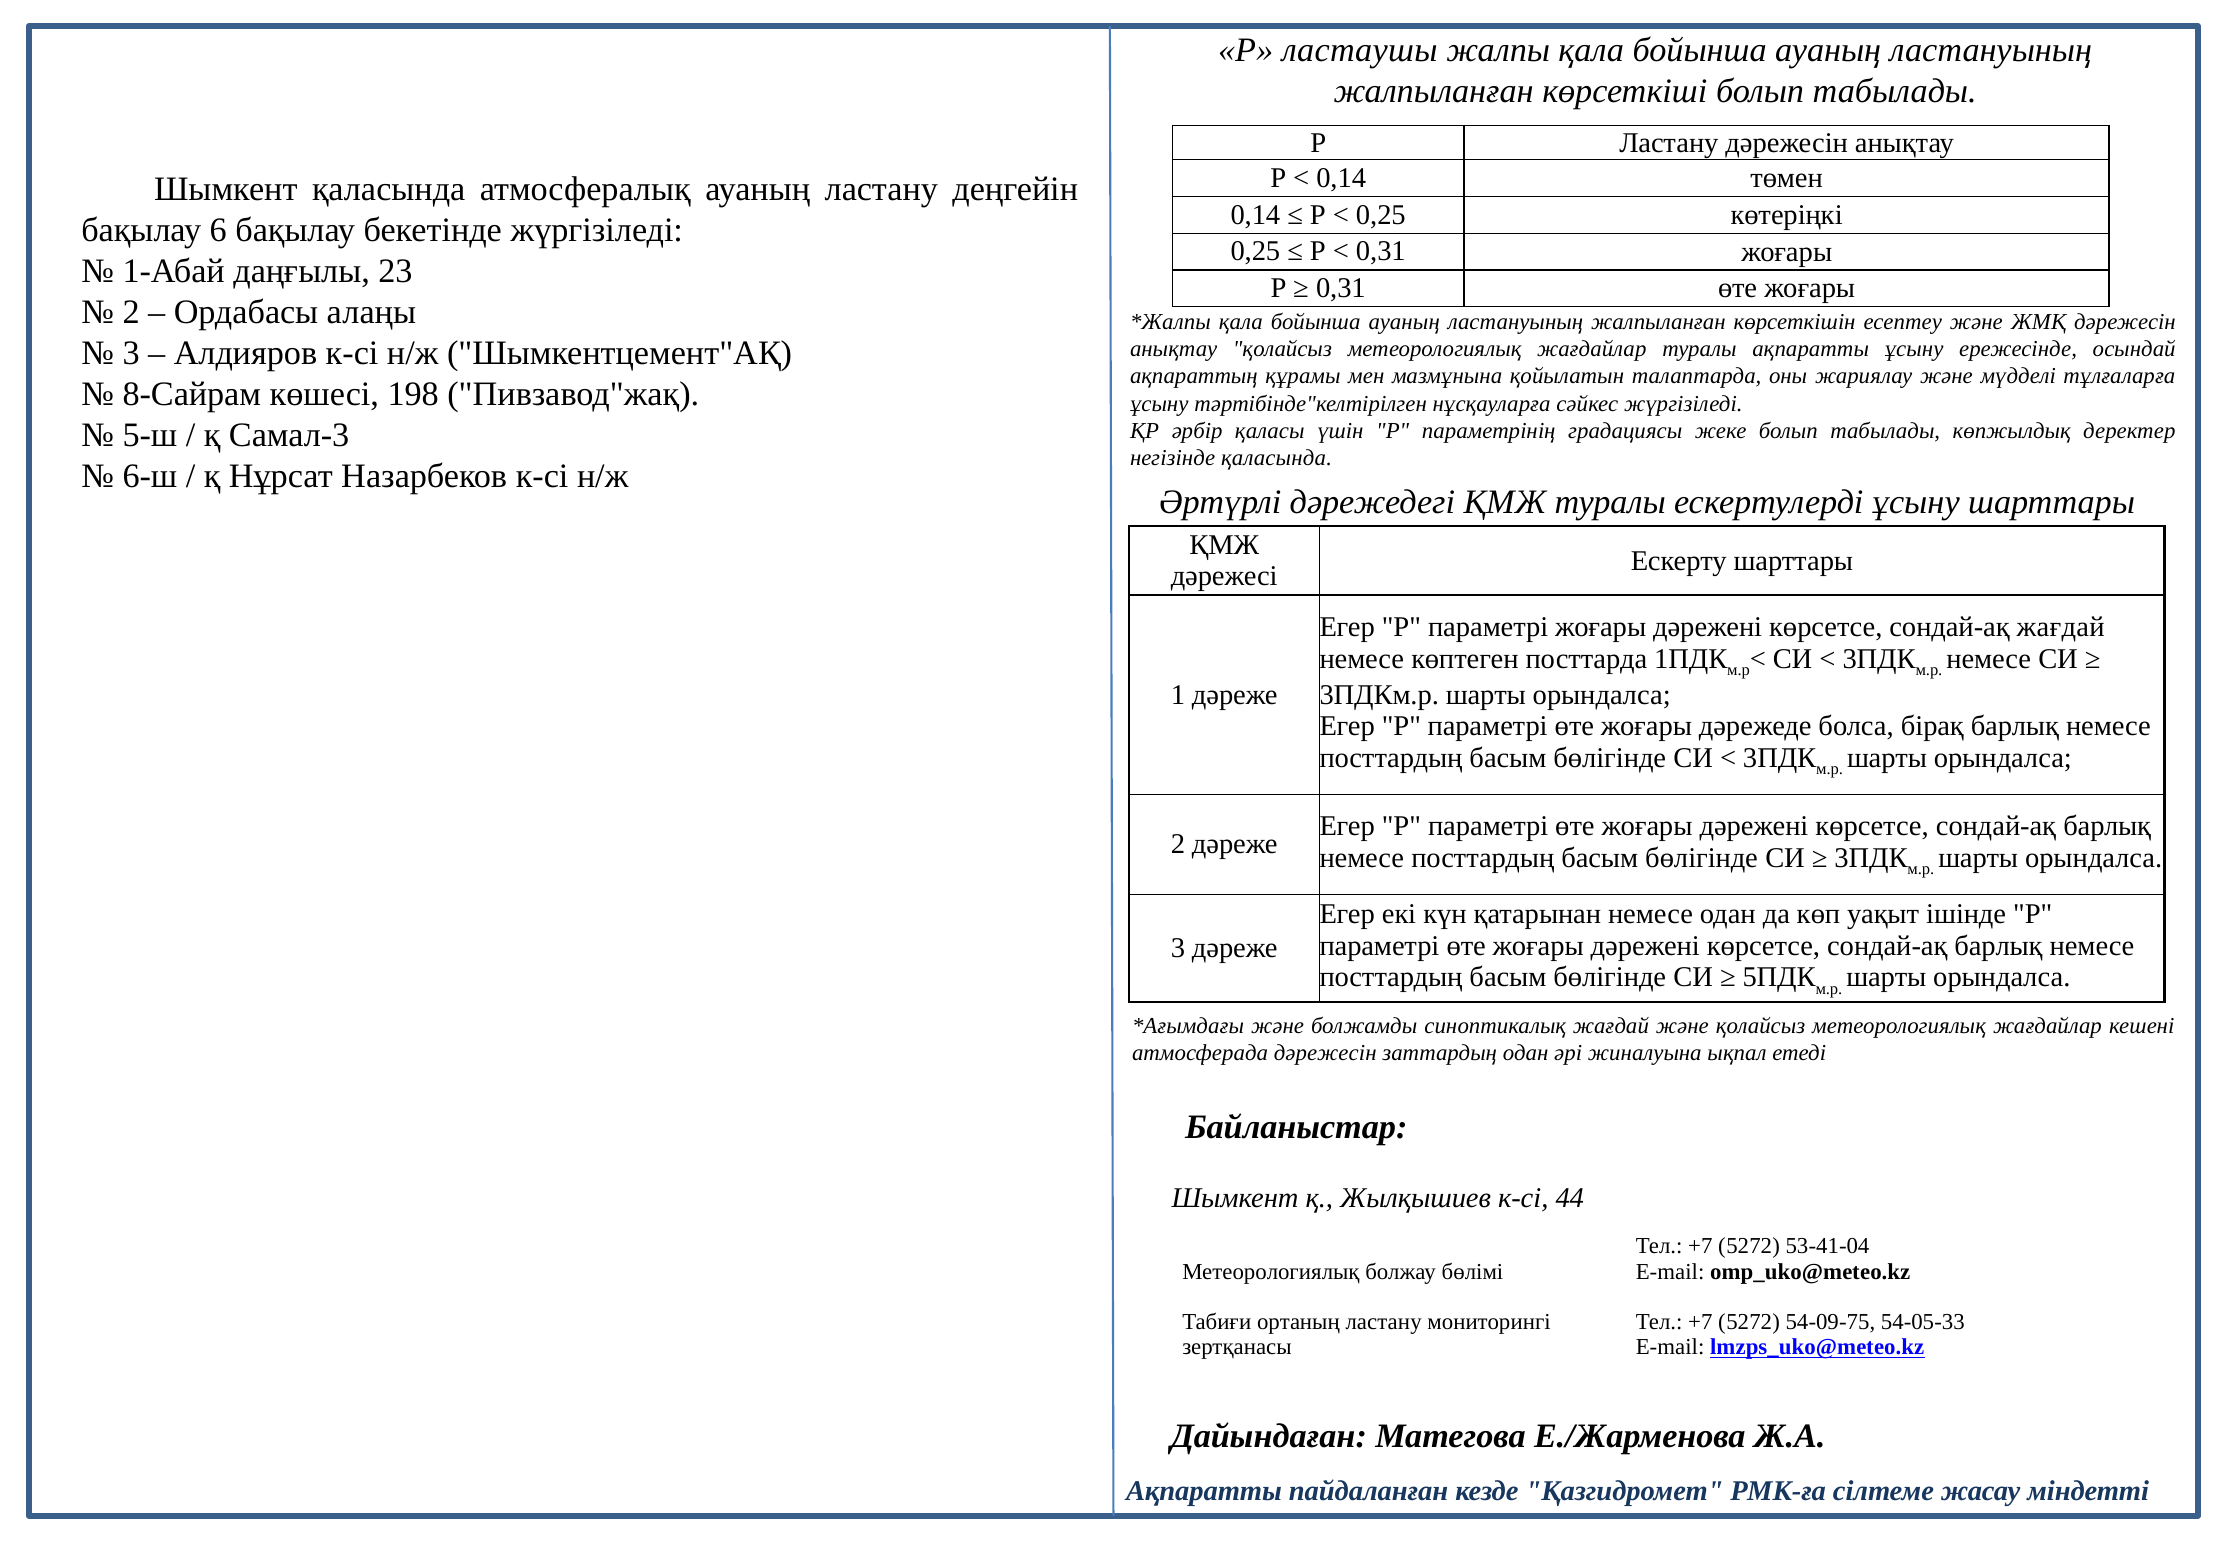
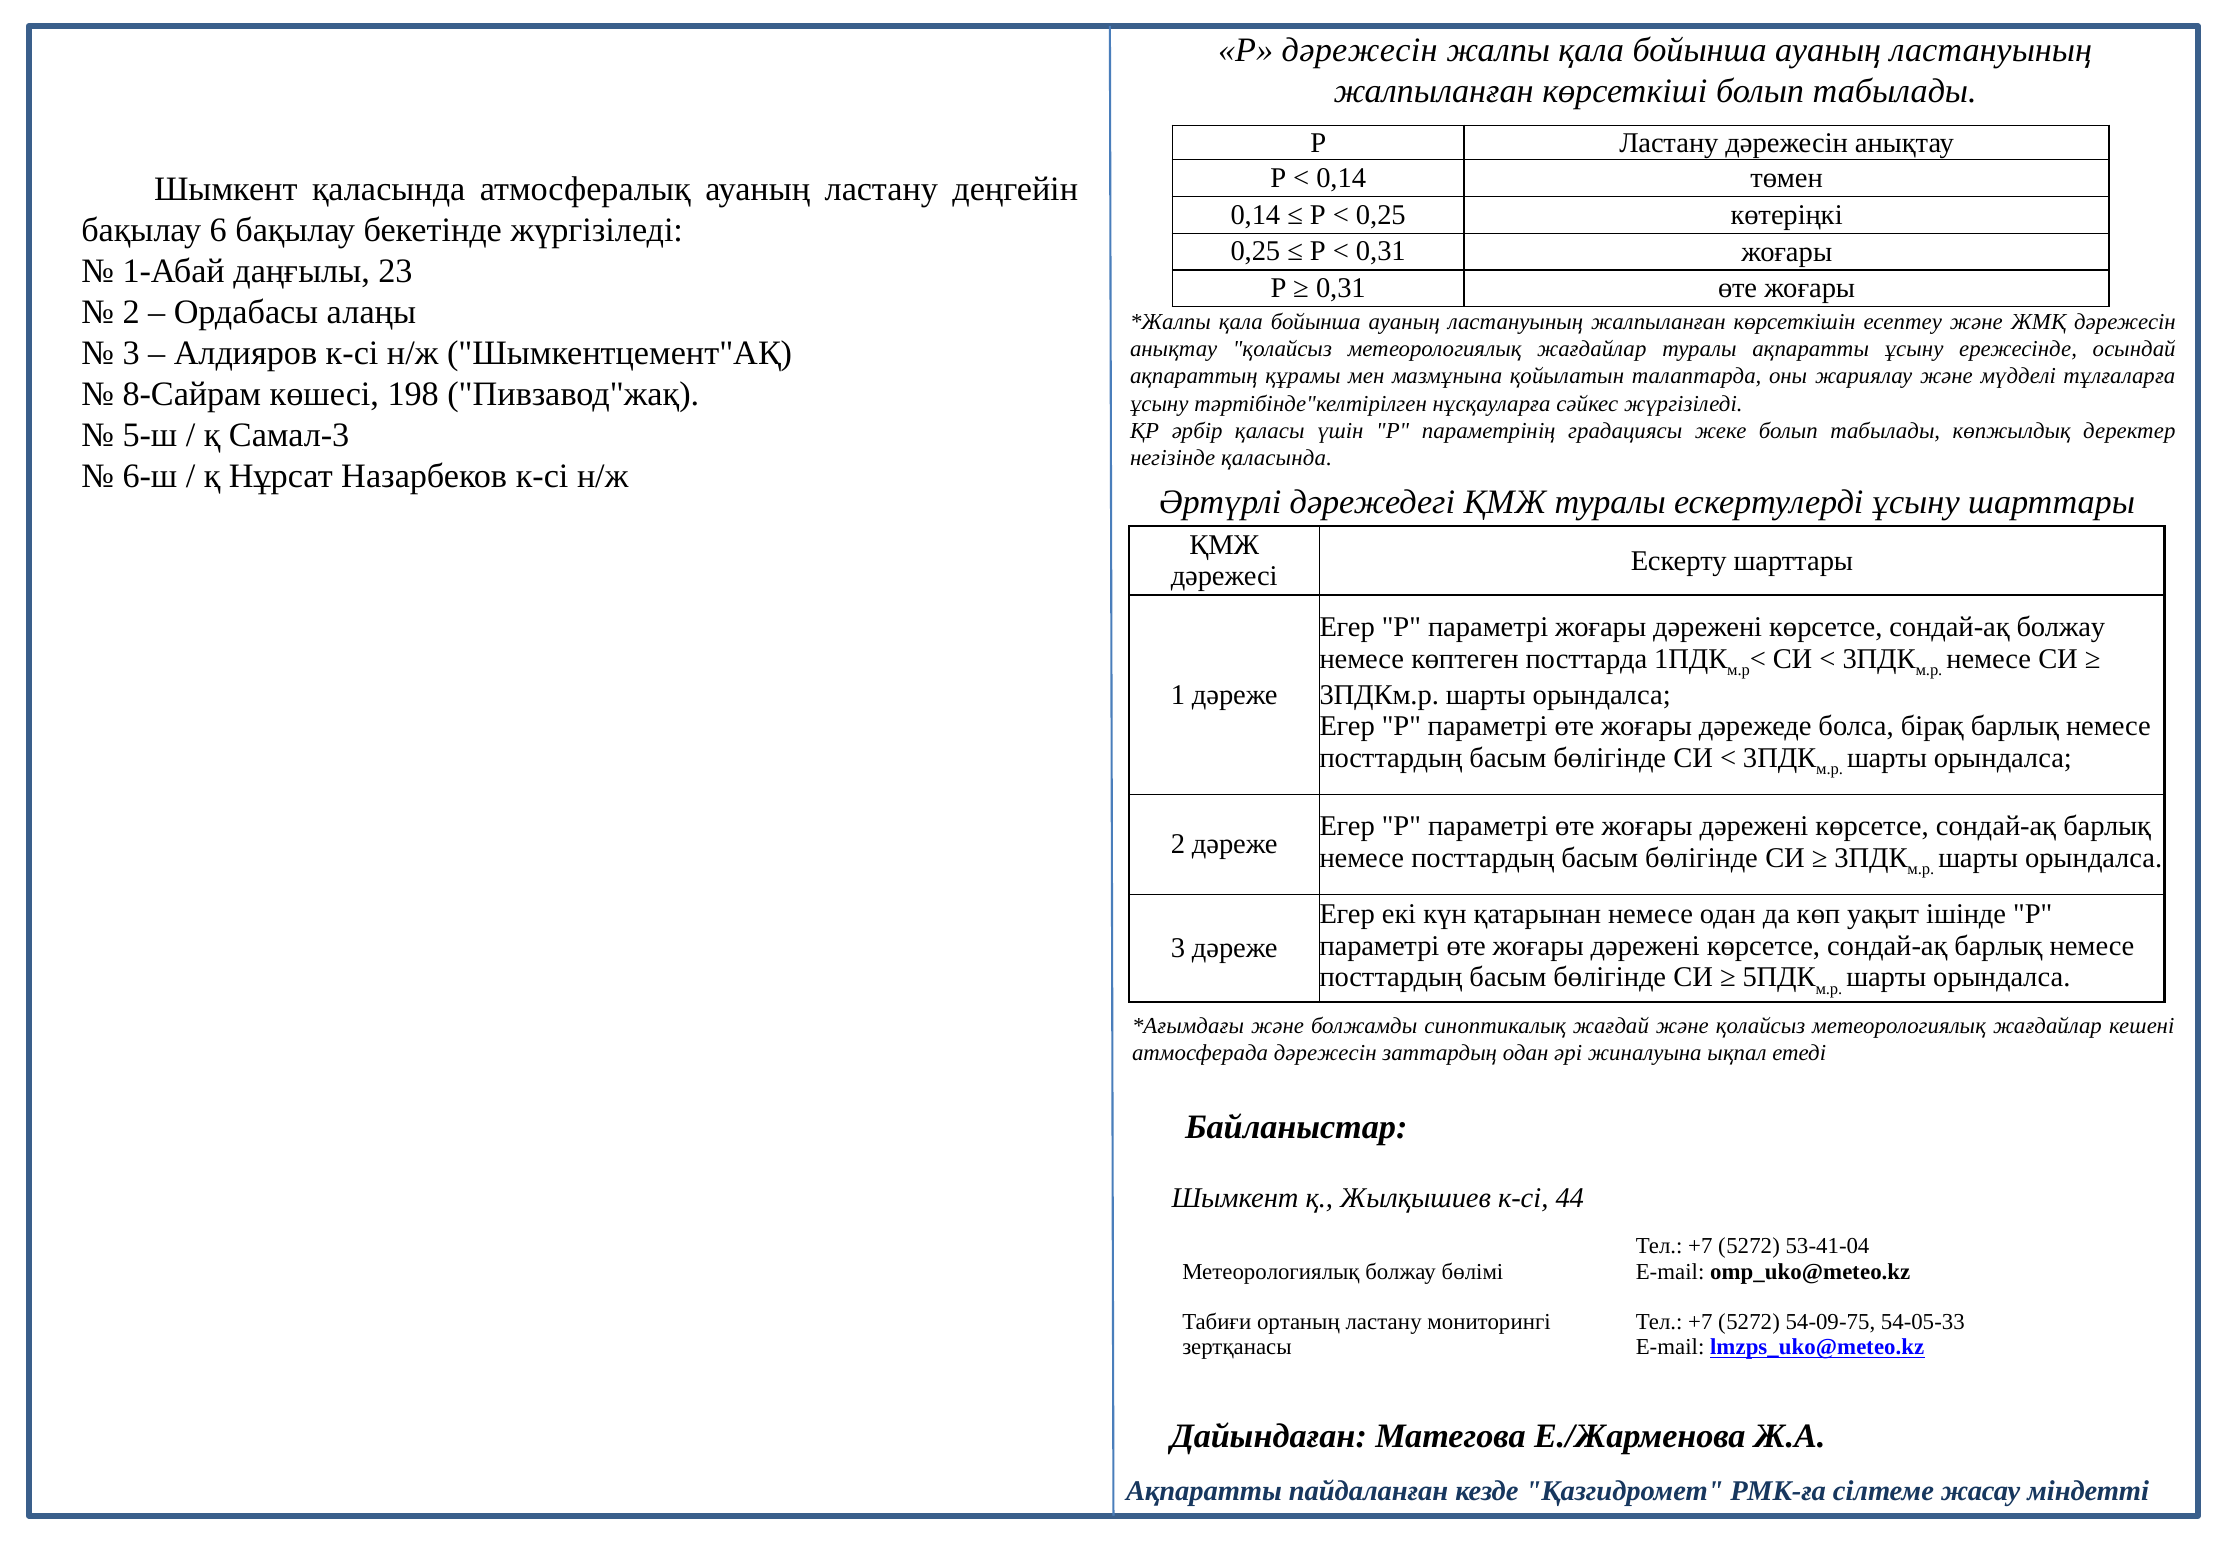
Р ластаушы: ластаушы -> дәрежесін (1360, 50)
сондай-ақ жағдай: жағдай -> болжау (2061, 627)
